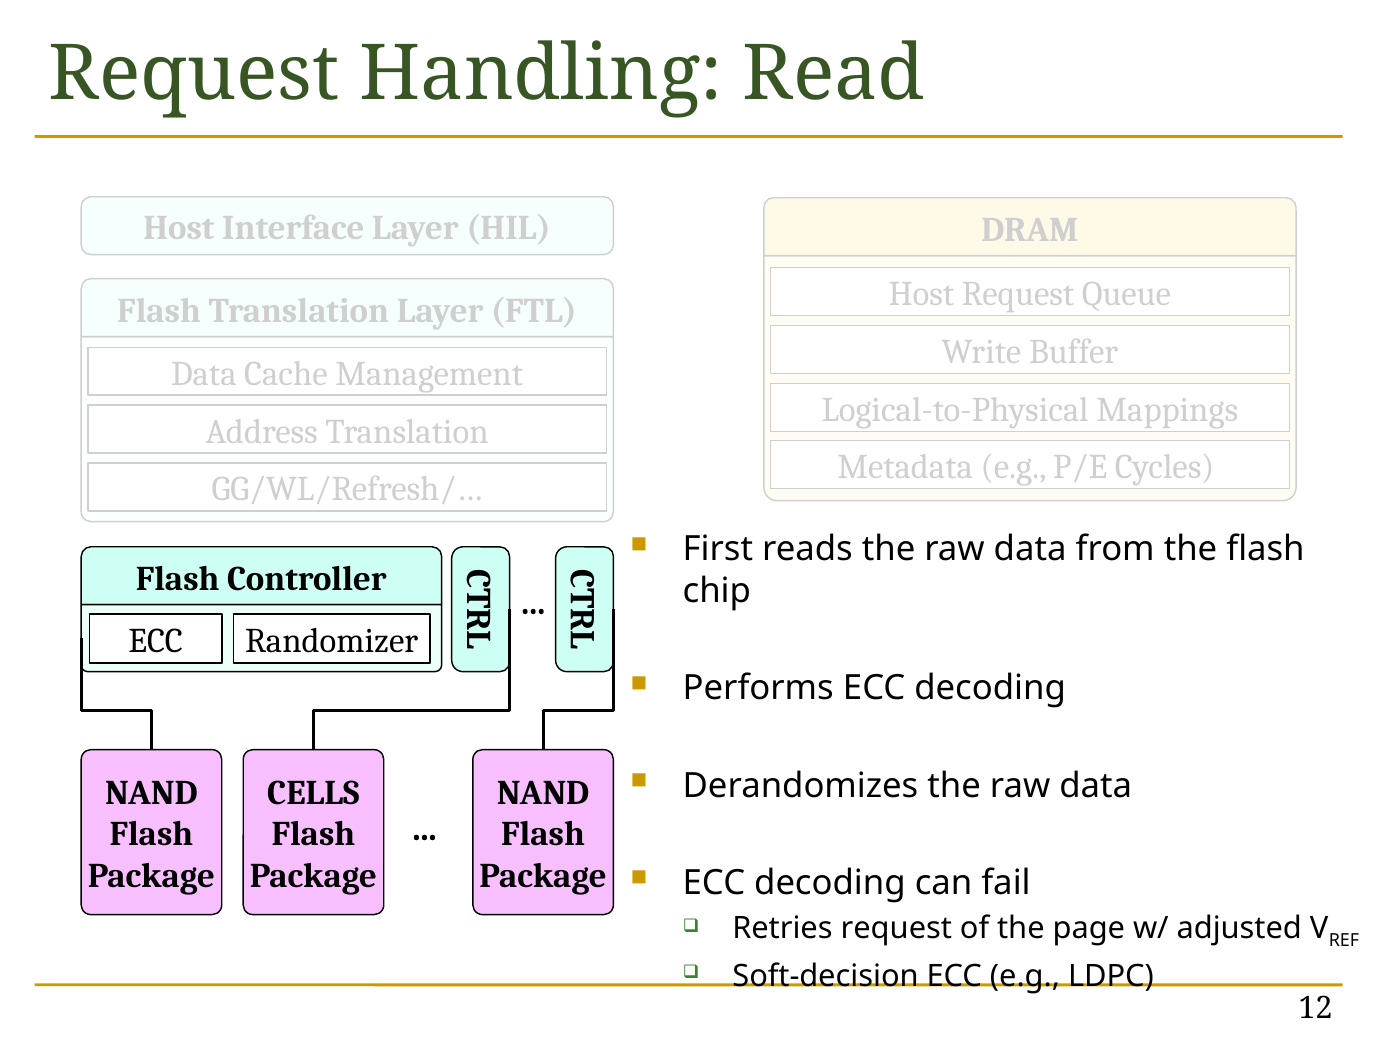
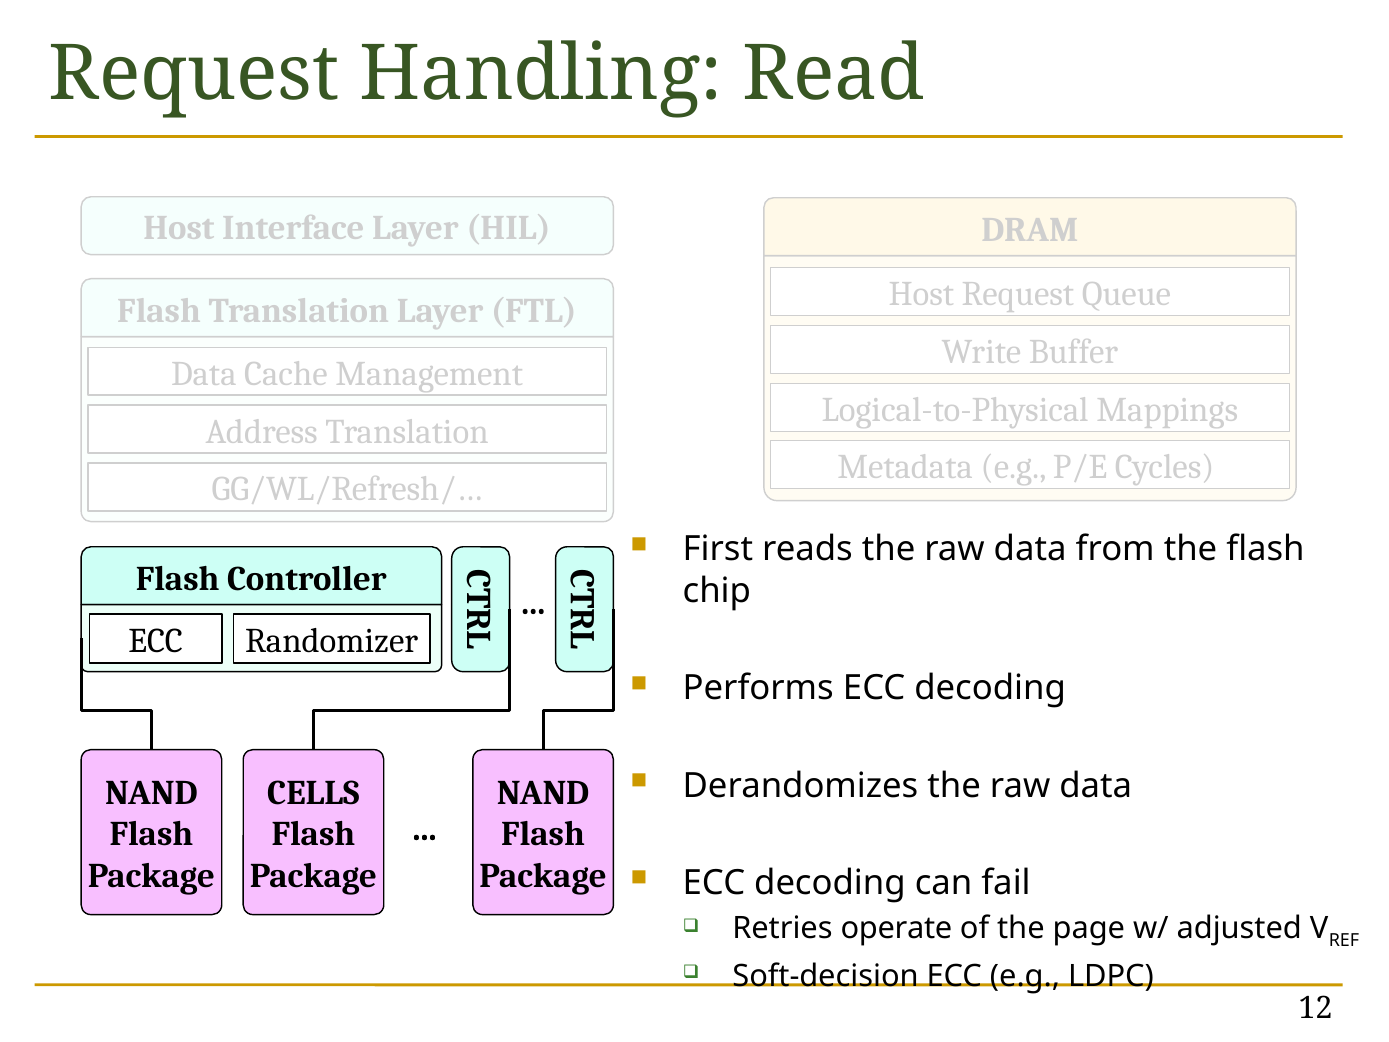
Retries request: request -> operate (896, 928)
